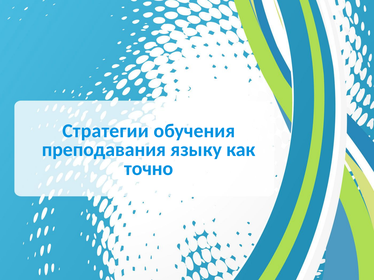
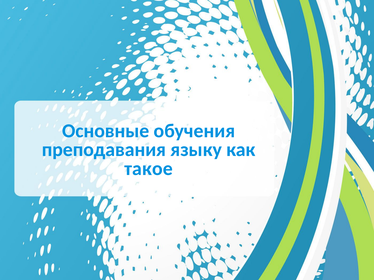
Стратегии: Стратегии -> Основные (106, 131)
точно: точно -> такое (149, 169)
